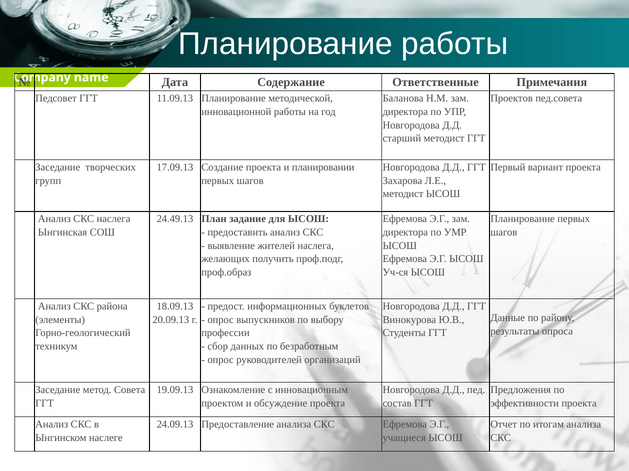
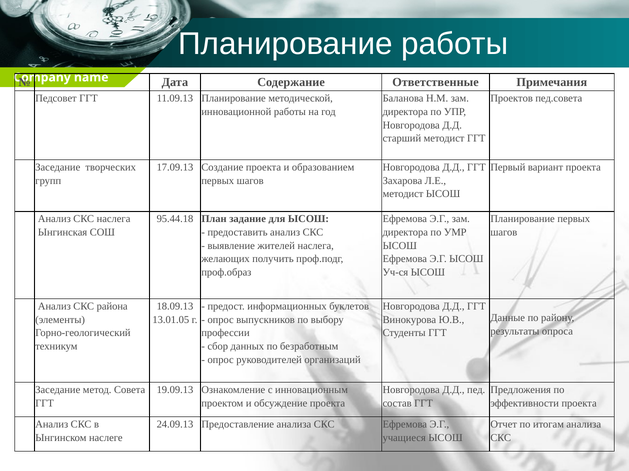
планировании: планировании -> образованием (323, 168)
24.49.13: 24.49.13 -> 95.44.18 (175, 219)
20.09.13: 20.09.13 -> 13.01.05 (171, 320)
